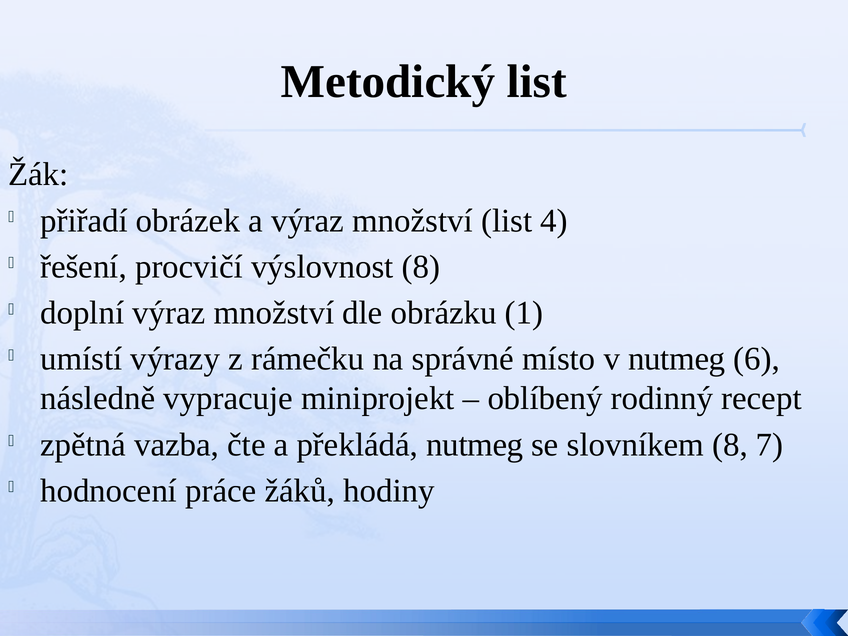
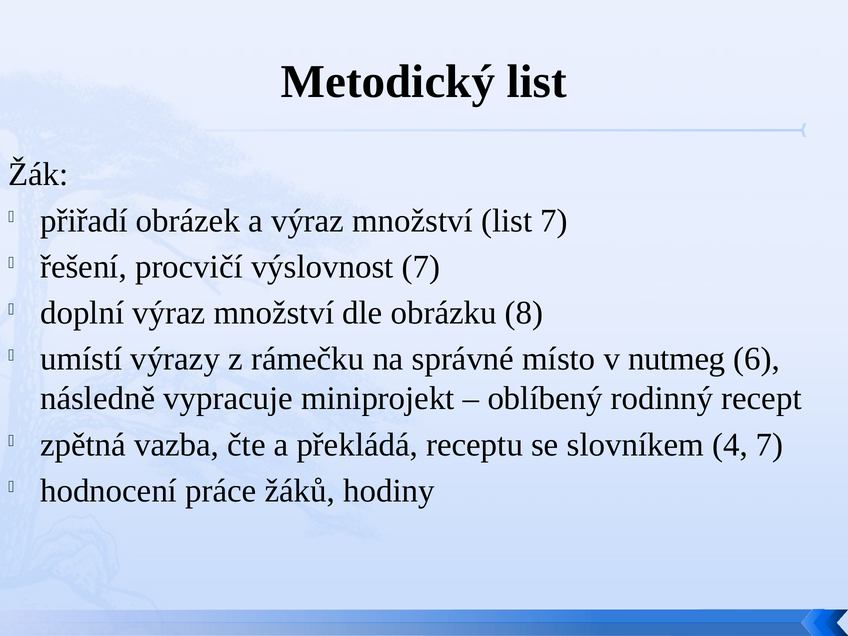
list 4: 4 -> 7 (554, 221)
výslovnost 8: 8 -> 7 (421, 267)
1: 1 -> 8 (524, 313)
překládá nutmeg: nutmeg -> receptu (475, 445)
slovníkem 8: 8 -> 4 (730, 445)
